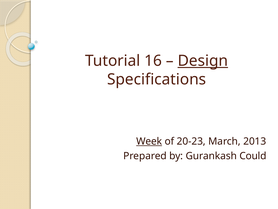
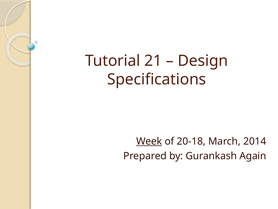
16: 16 -> 21 (153, 61)
Design underline: present -> none (203, 61)
20-23: 20-23 -> 20-18 (191, 141)
2013: 2013 -> 2014 (255, 141)
Could: Could -> Again (253, 156)
